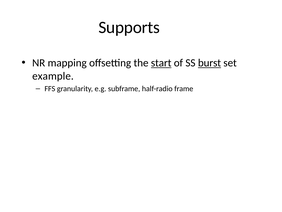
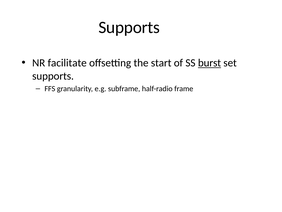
mapping: mapping -> facilitate (67, 63)
start underline: present -> none (161, 63)
example: example -> supports (53, 76)
